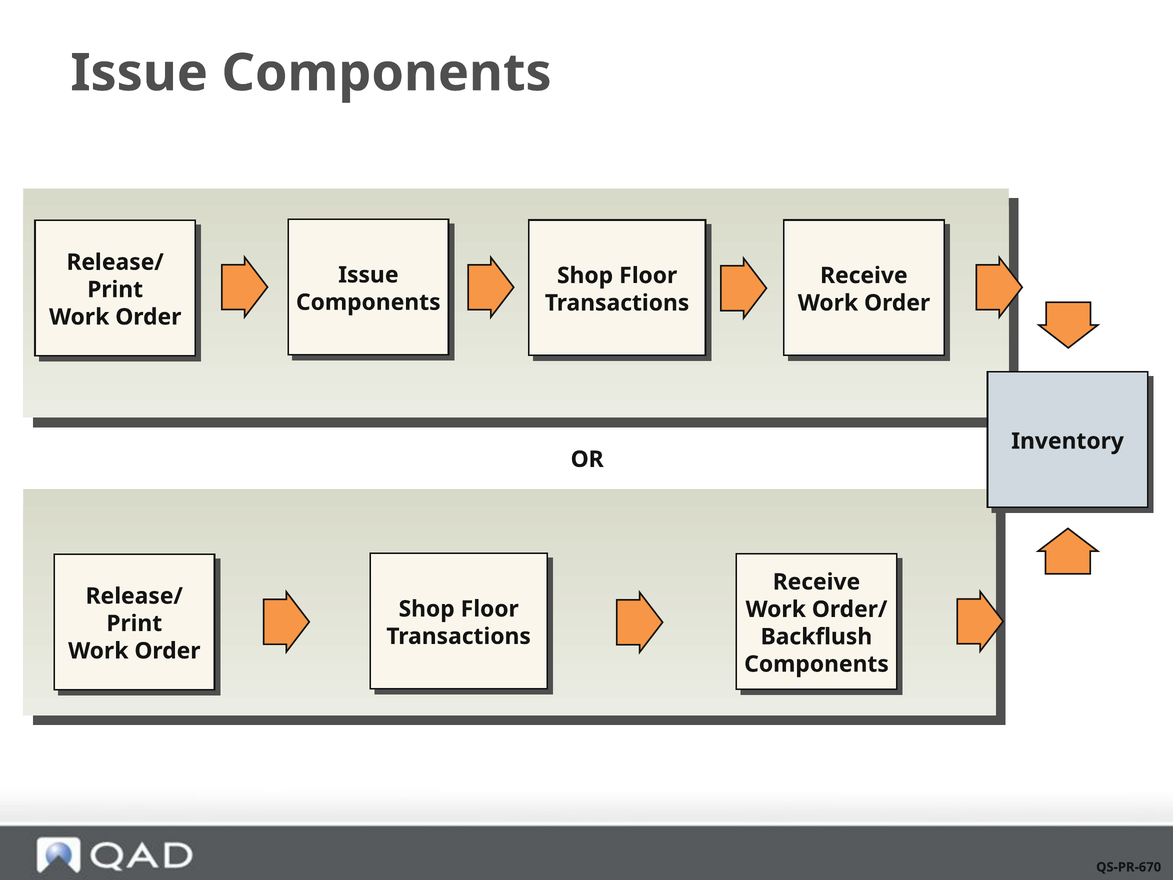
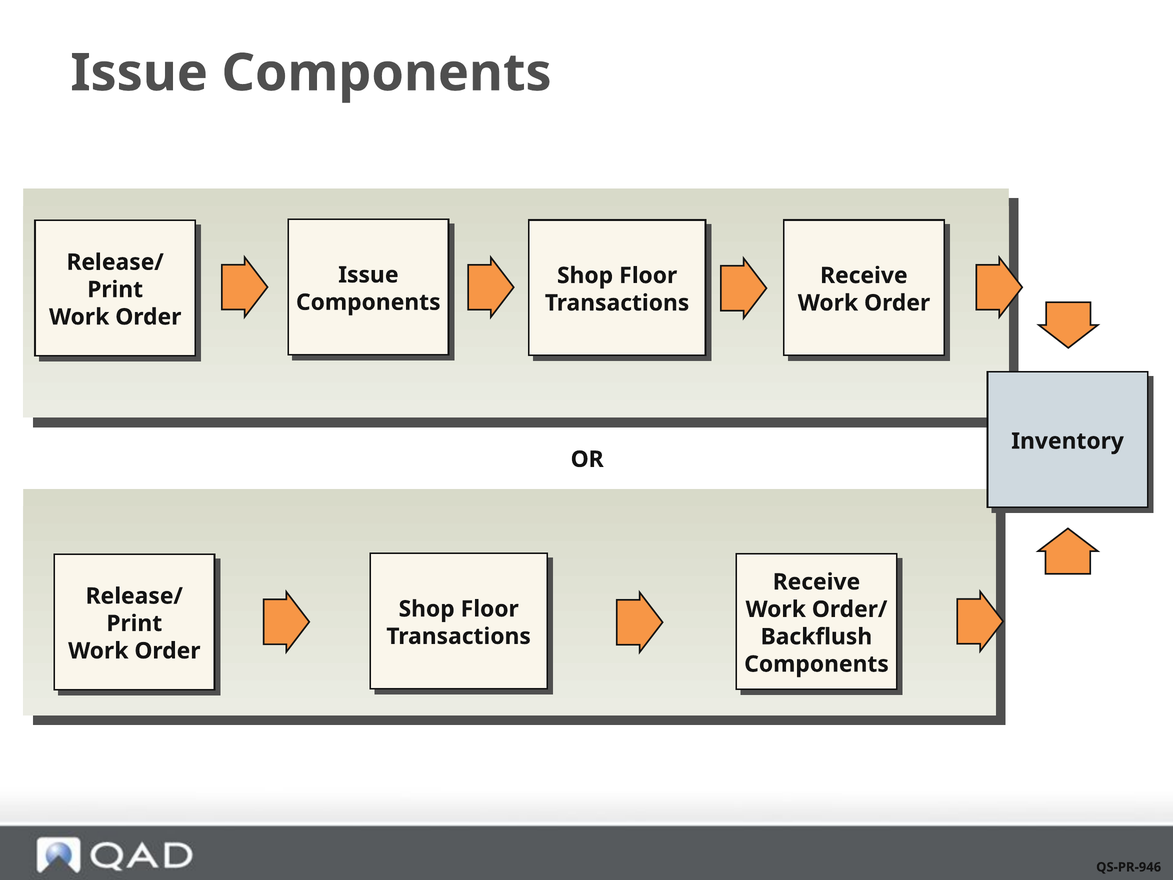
QS-PR-670: QS-PR-670 -> QS-PR-946 (1129, 867)
